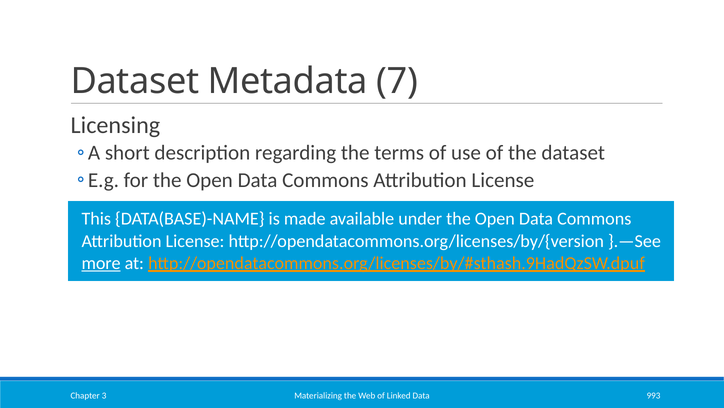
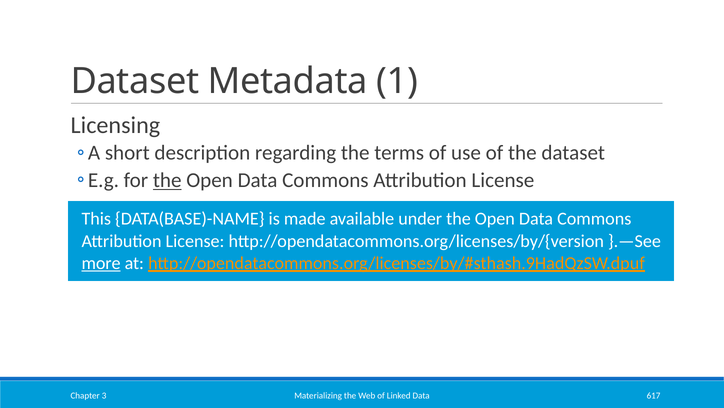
7: 7 -> 1 (397, 81)
the underline: none -> present (167, 180)
993: 993 -> 617 (654, 395)
